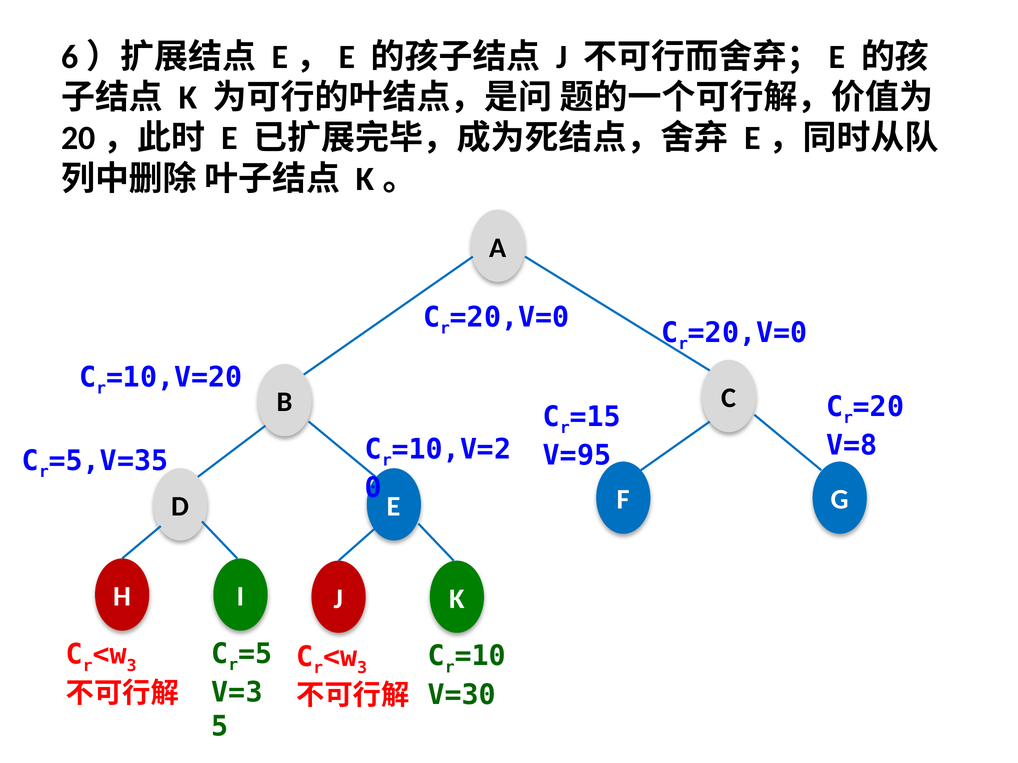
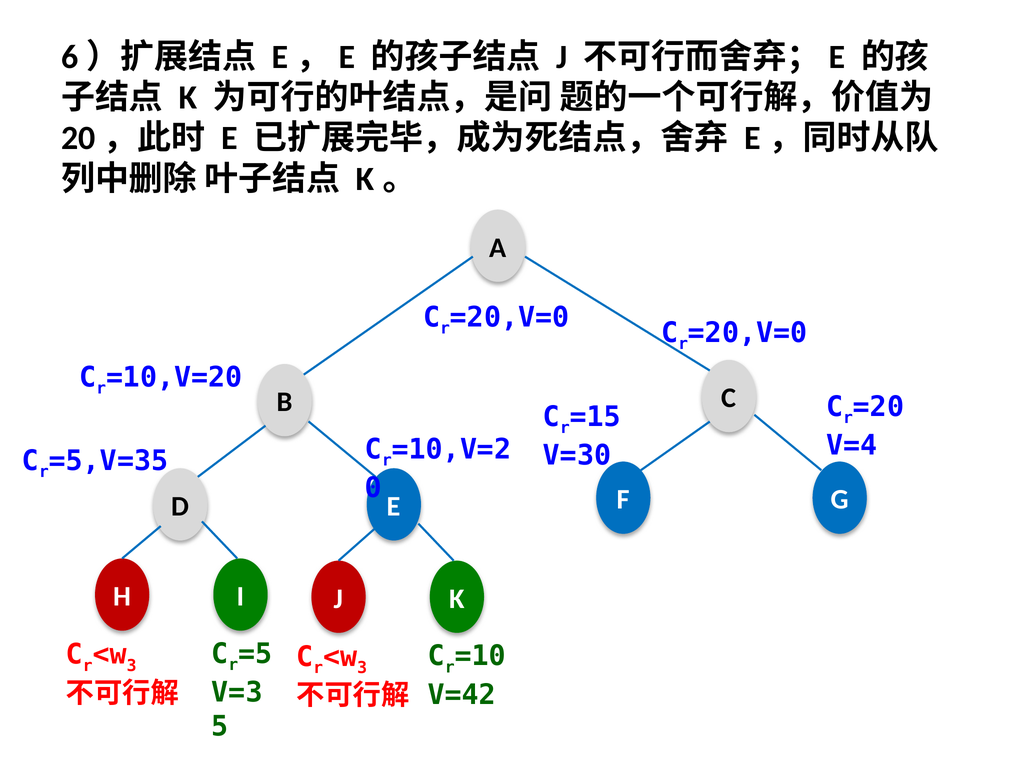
V=8: V=8 -> V=4 (852, 446)
V=95: V=95 -> V=30 (577, 456)
V=30: V=30 -> V=42 (462, 695)
